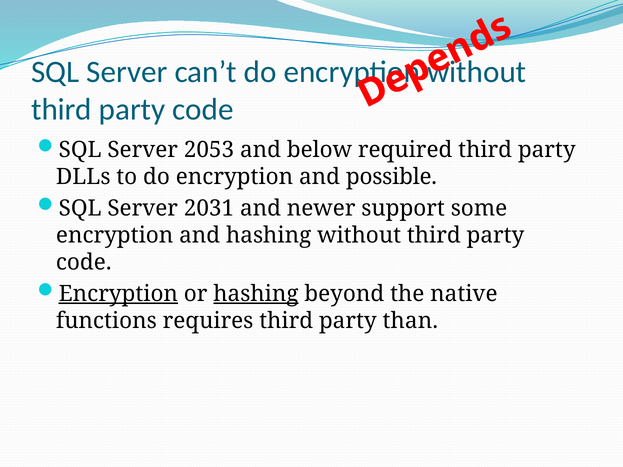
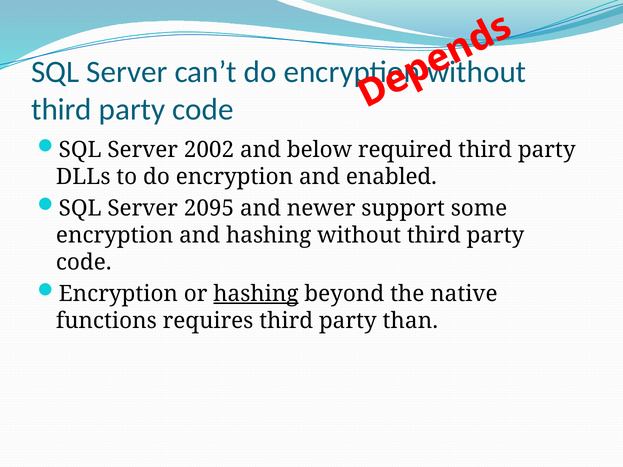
2053: 2053 -> 2002 (209, 150)
possible: possible -> enabled (391, 177)
2031: 2031 -> 2095 (209, 208)
Encryption underline: present -> none (118, 294)
